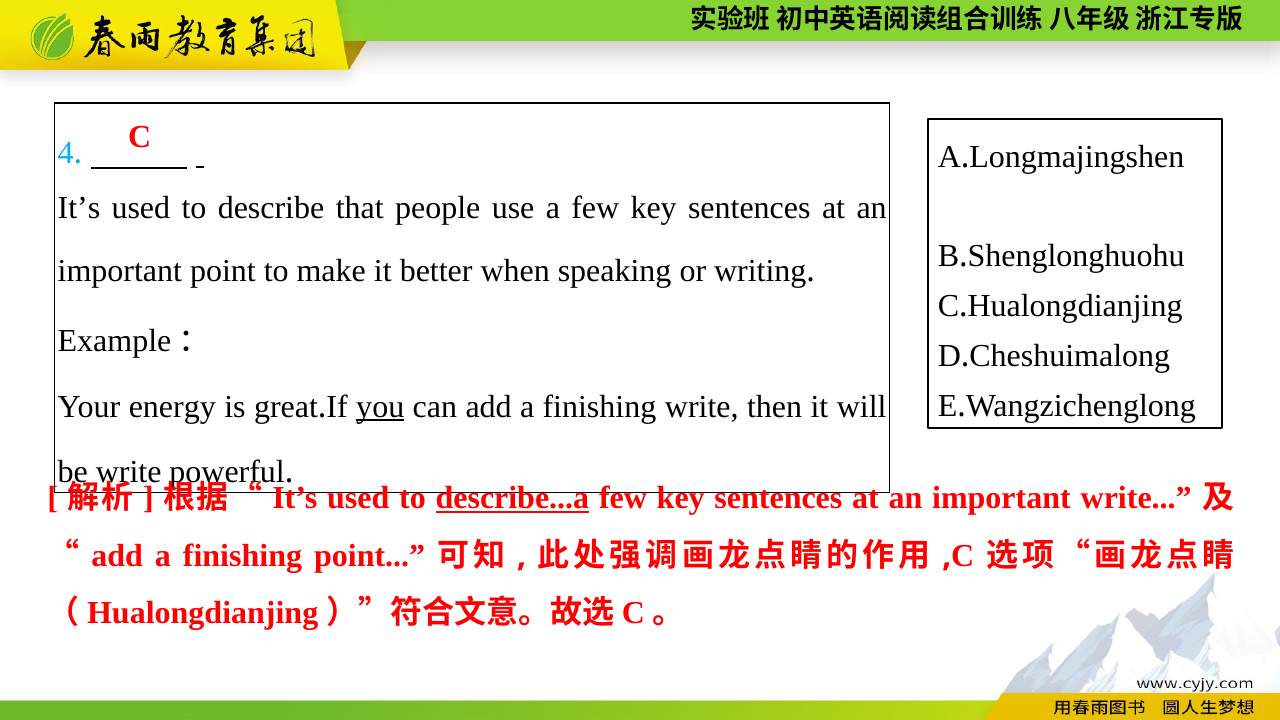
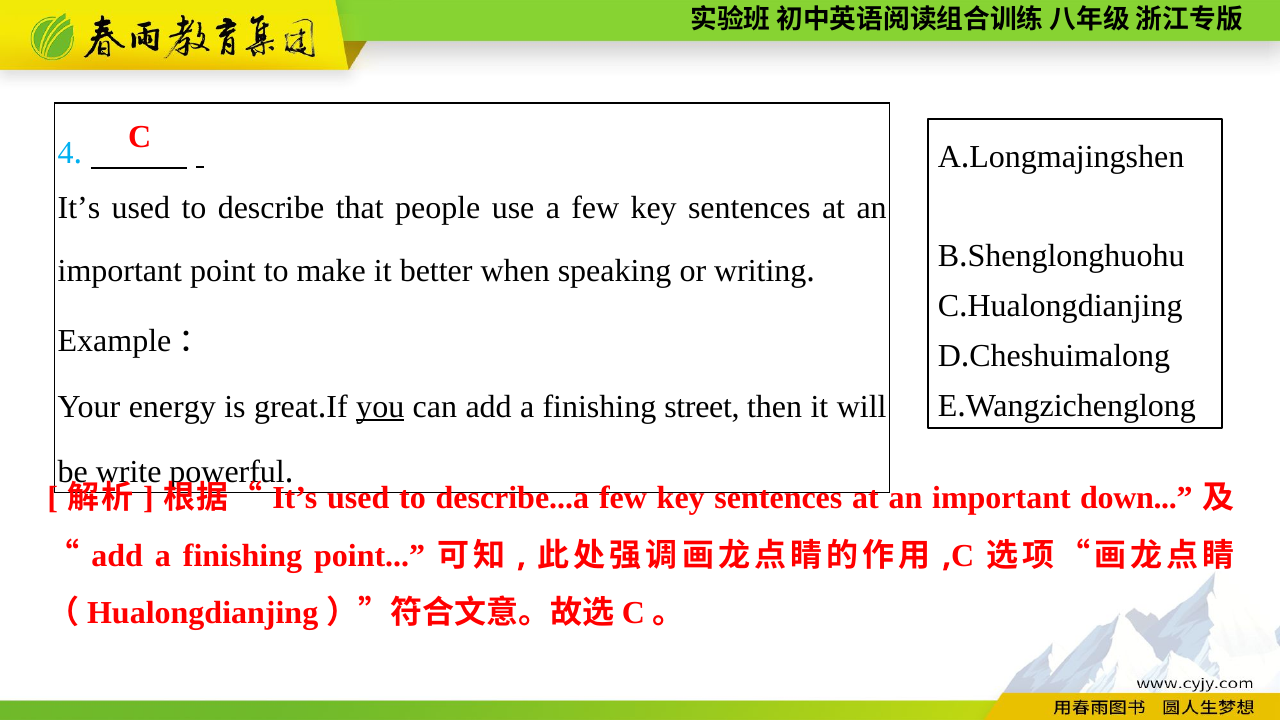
finishing write: write -> street (702, 407)
describe...a underline: present -> none (512, 498)
important write: write -> down (1136, 498)
